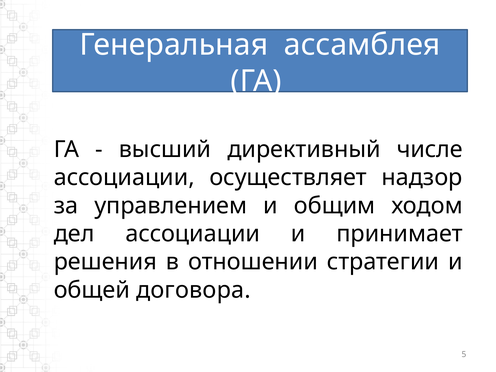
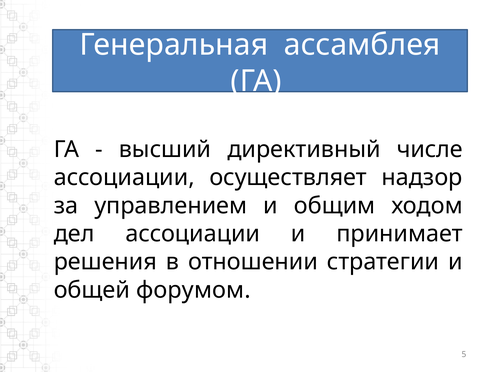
договора: договора -> форумом (193, 290)
